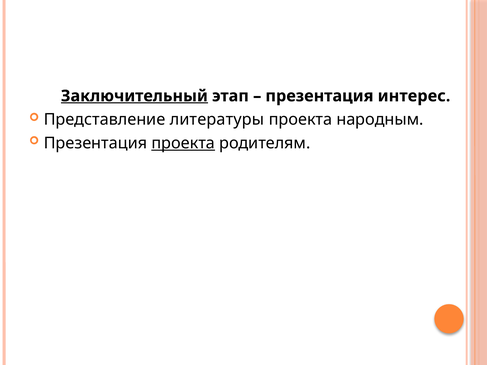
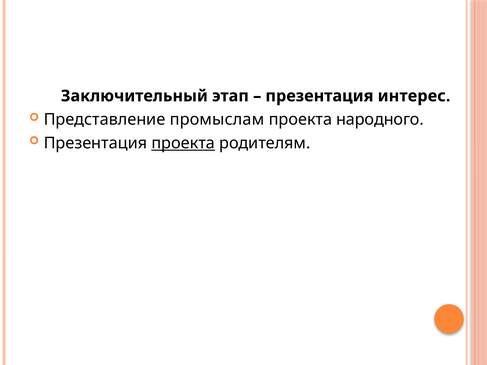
Заключительный underline: present -> none (134, 96)
литературы: литературы -> промыслам (217, 120)
народным: народным -> народного (380, 120)
